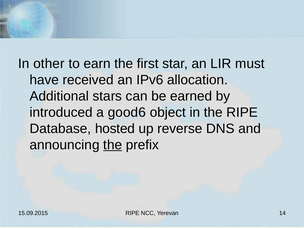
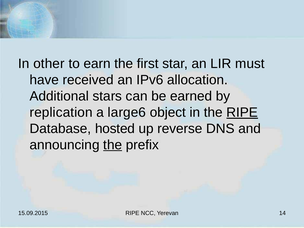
introduced: introduced -> replication (61, 112)
good6: good6 -> large6 (127, 112)
RIPE underline: none -> present (242, 112)
